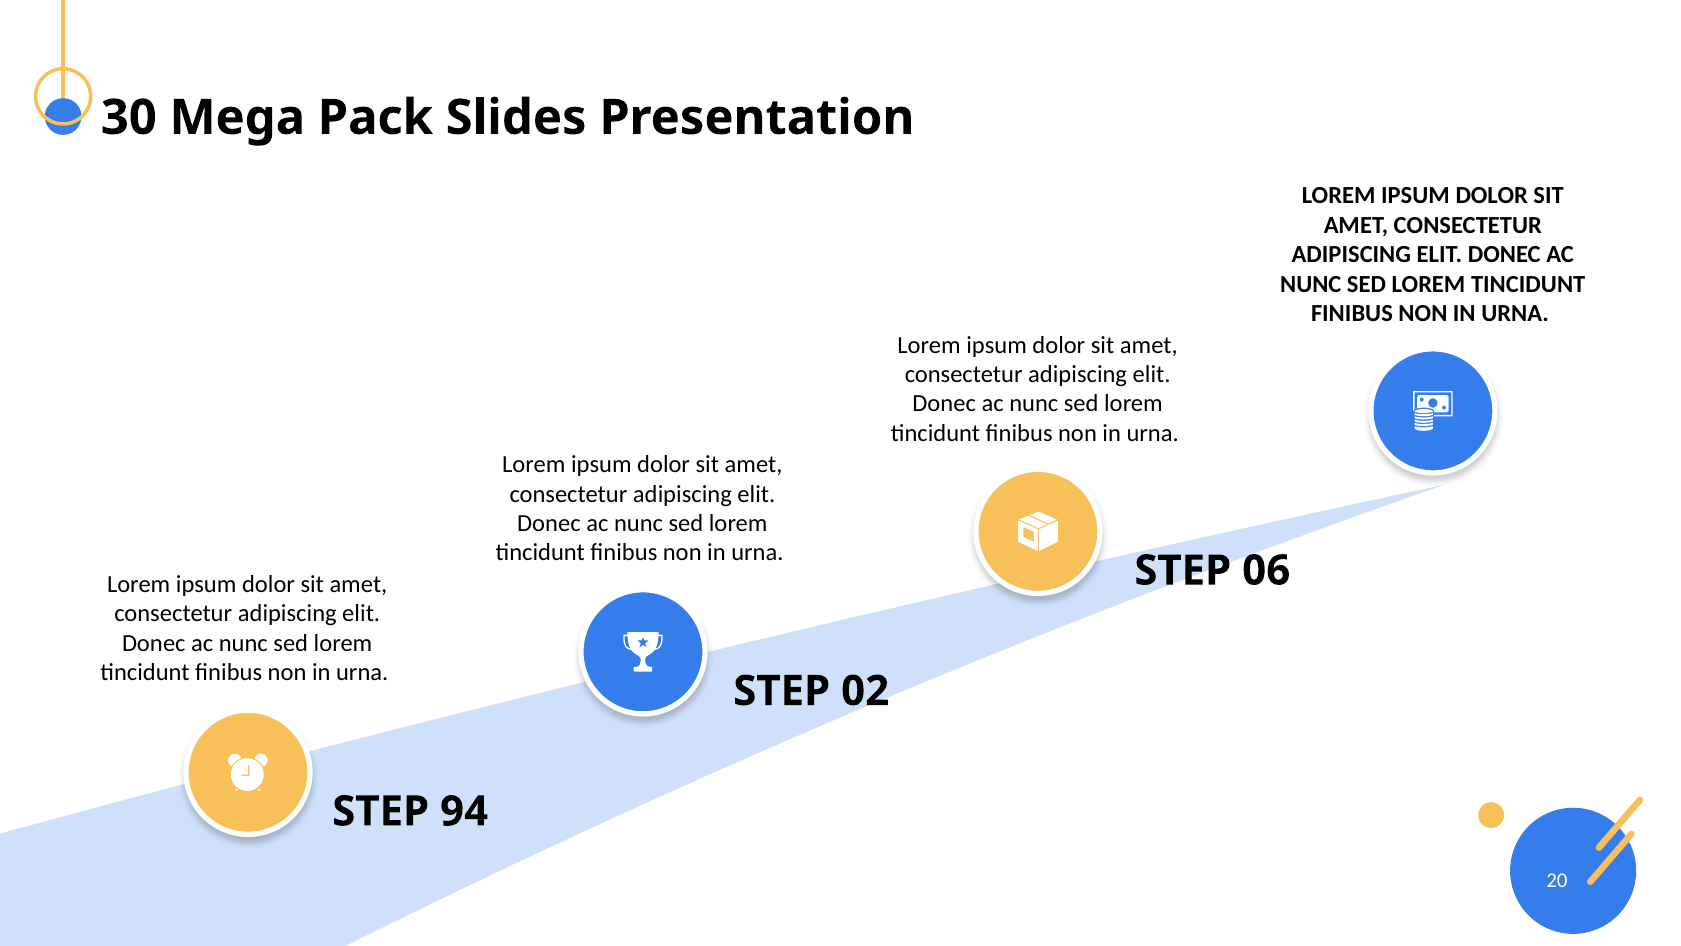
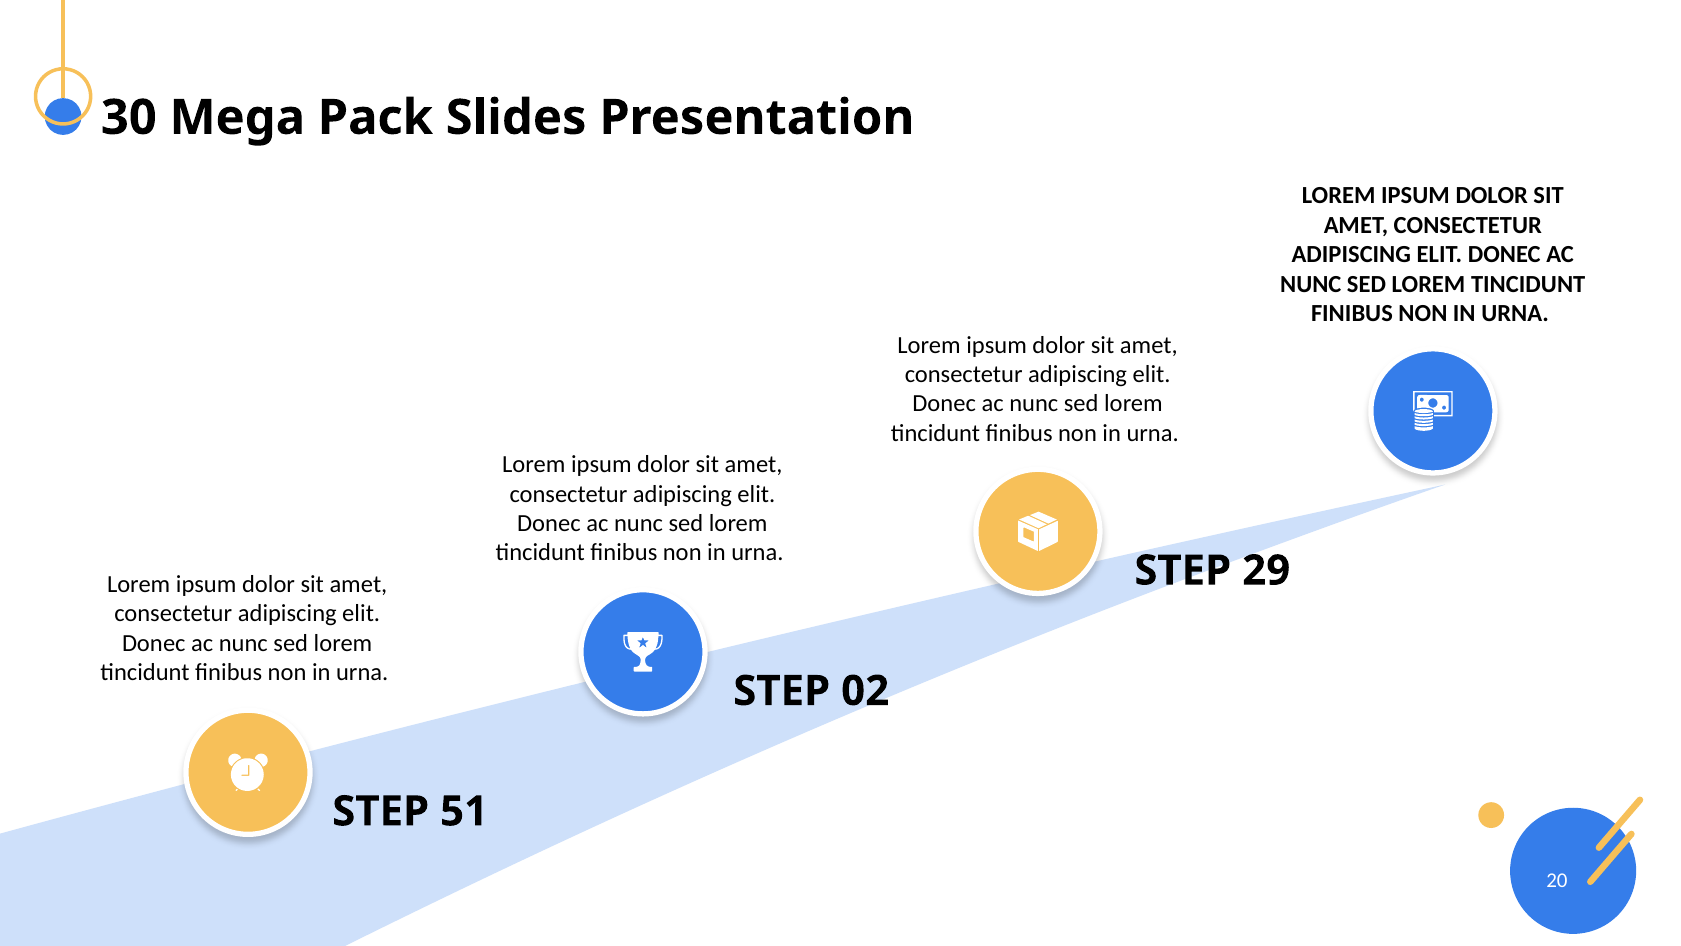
06: 06 -> 29 (1266, 570)
94: 94 -> 51 (464, 811)
